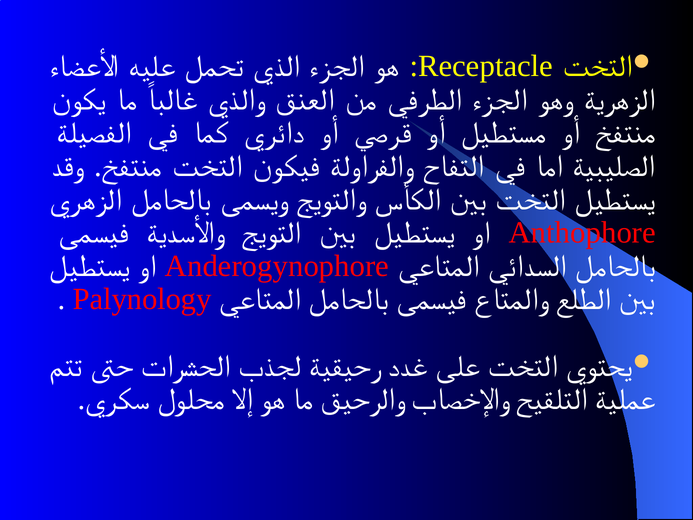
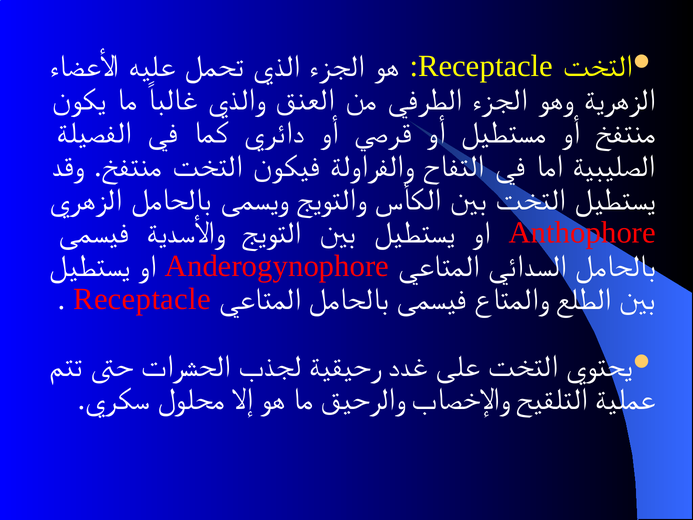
Palynology: Palynology -> Receptacle (142, 299)
